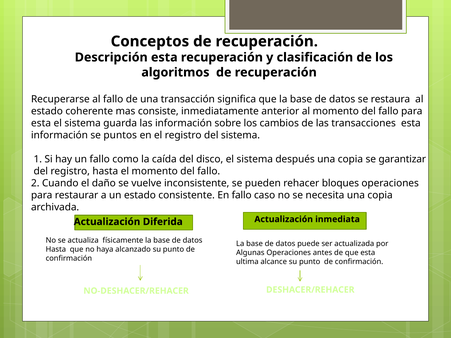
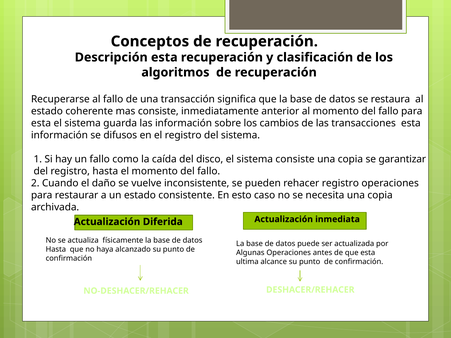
puntos: puntos -> difusos (120, 135)
sistema después: después -> consiste (295, 159)
rehacer bloques: bloques -> registro (340, 183)
En fallo: fallo -> esto (242, 195)
